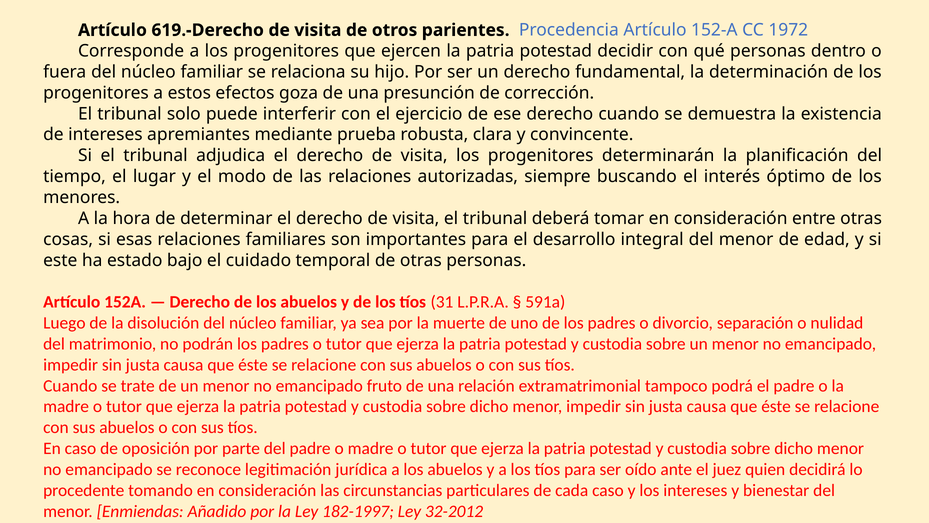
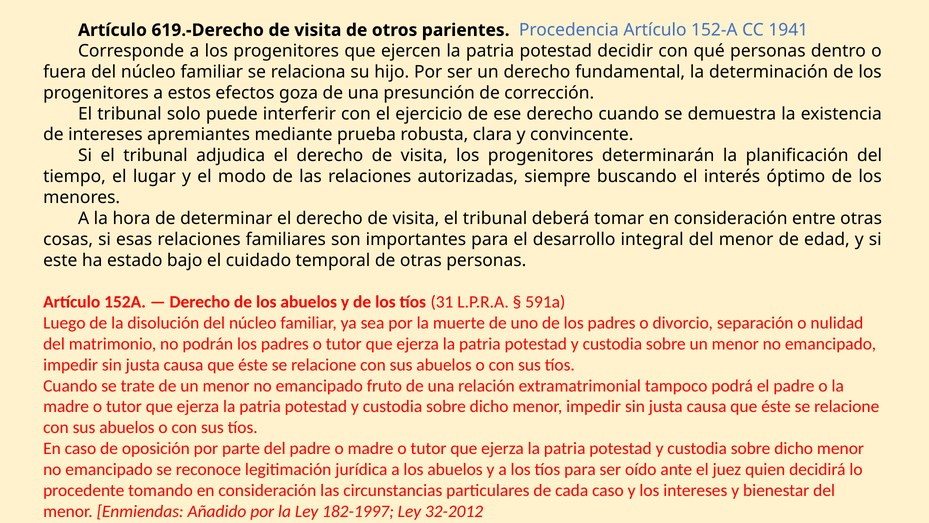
1972: 1972 -> 1941 (788, 30)
